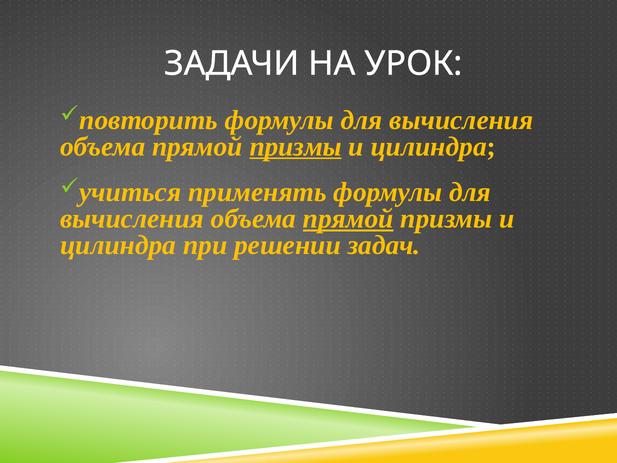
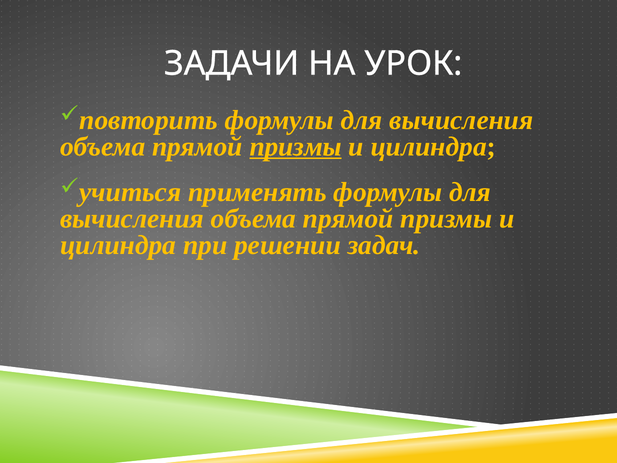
прямой underline: present -> none (348, 219)
